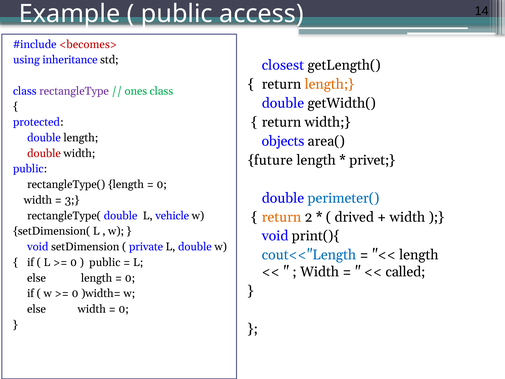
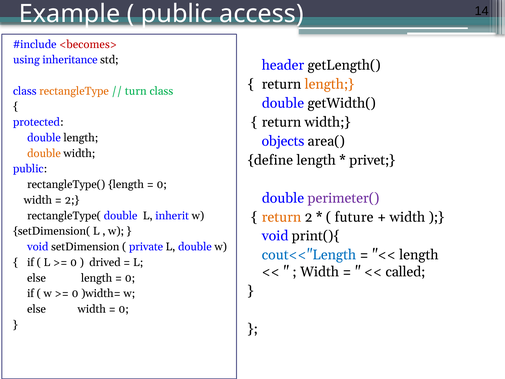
closest: closest -> header (283, 65)
rectangleType colour: purple -> orange (74, 91)
ones: ones -> turn (136, 91)
double colour: red -> orange (44, 153)
future: future -> define (270, 160)
perimeter( colour: blue -> purple (343, 198)
3: 3 -> 2 (72, 200)
vehicle: vehicle -> inherit (172, 216)
drived: drived -> future (354, 217)
public: public -> drived (105, 262)
